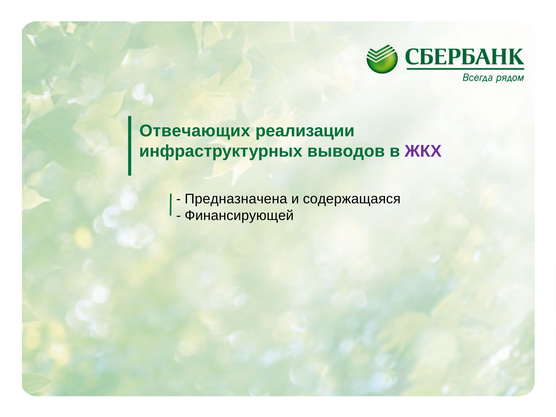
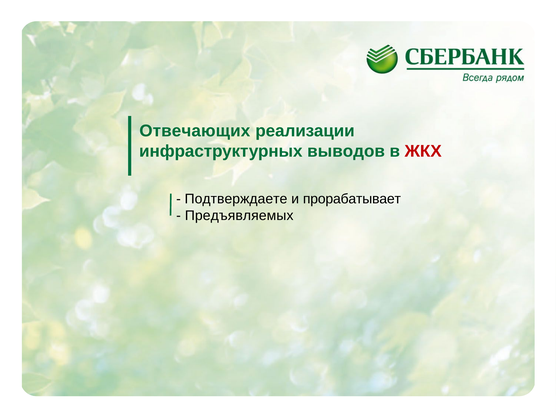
ЖКХ colour: purple -> red (423, 151)
Предназначена: Предназначена -> Подтверждаете (236, 199)
содержащаяся: содержащаяся -> прорабатывает (352, 199)
Финансирующей: Финансирующей -> Предъявляемых (239, 215)
